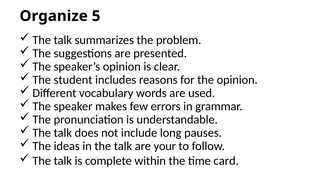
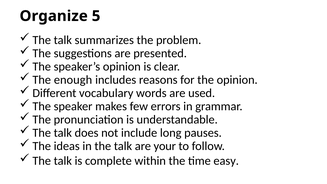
student: student -> enough (73, 80)
card: card -> easy (226, 161)
